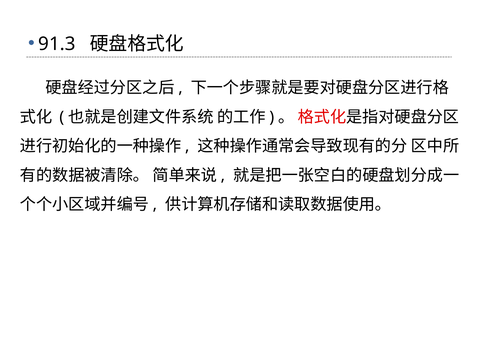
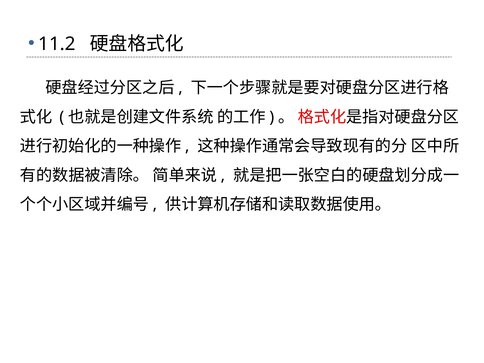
91.3: 91.3 -> 11.2 (57, 44)
